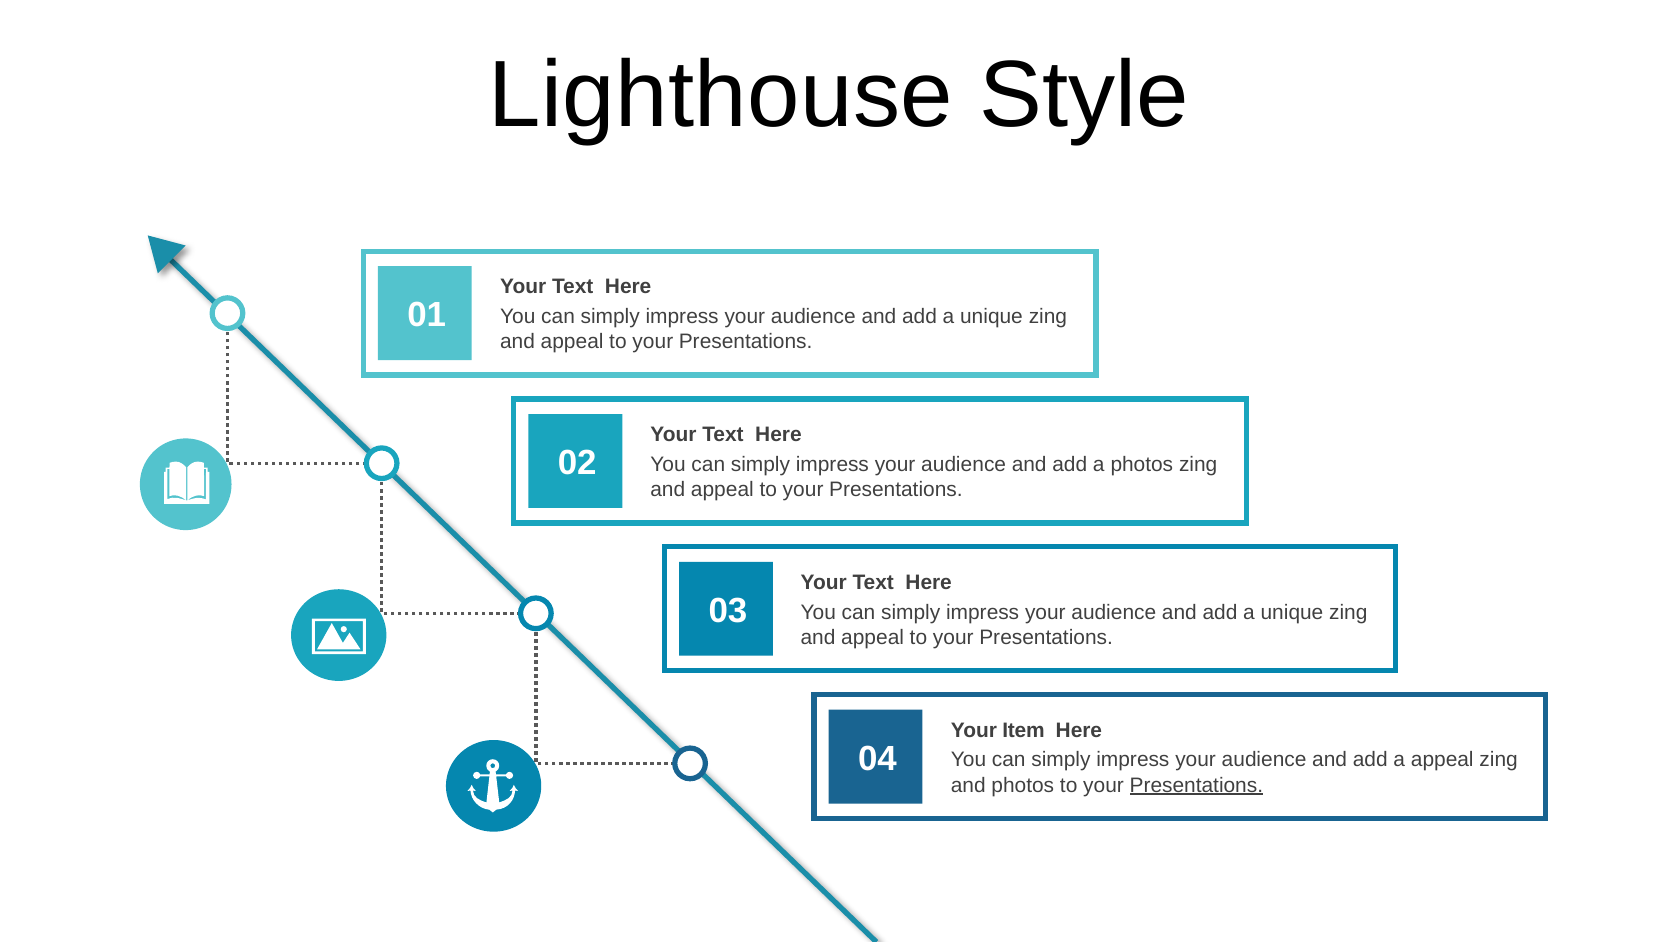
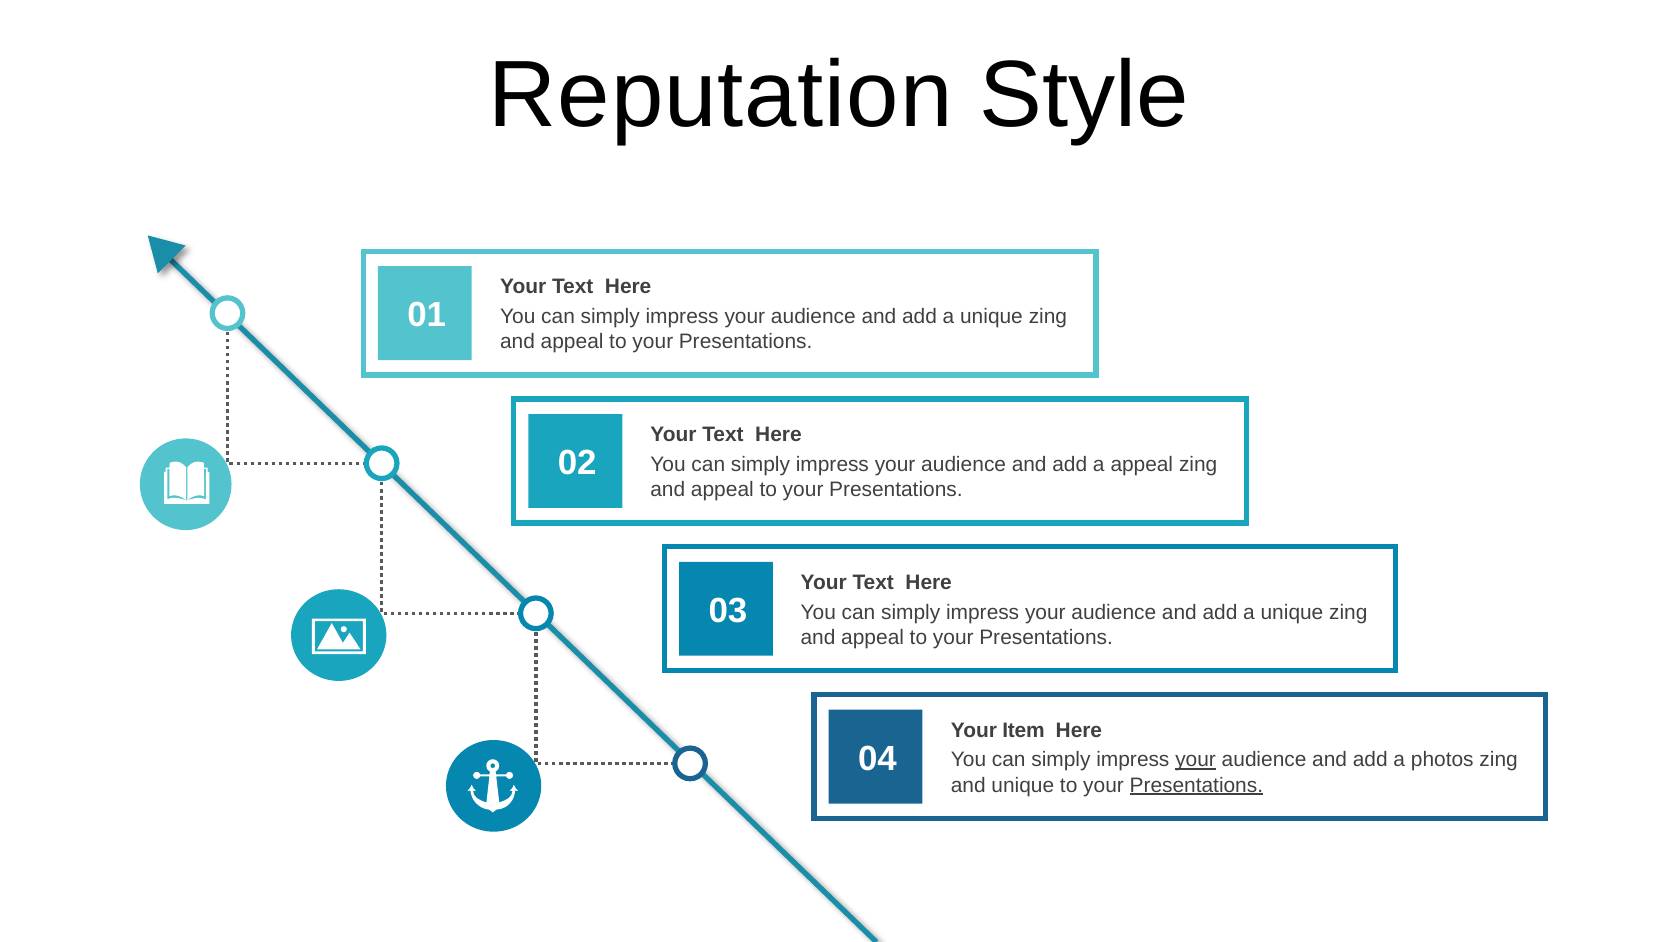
Lighthouse: Lighthouse -> Reputation (721, 96)
a photos: photos -> appeal (1142, 464)
your underline: none -> present (1196, 760)
a appeal: appeal -> photos (1442, 760)
and photos: photos -> unique (1023, 785)
